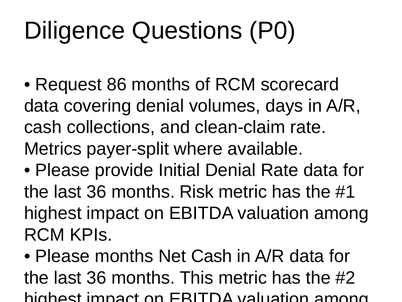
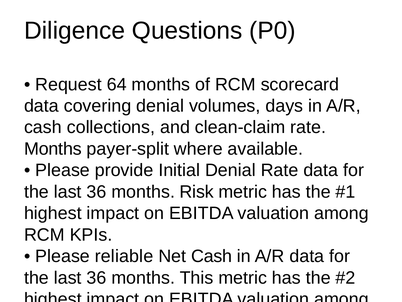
86: 86 -> 64 (117, 84)
Metrics: Metrics -> Months (53, 149)
Please months: months -> reliable (124, 256)
